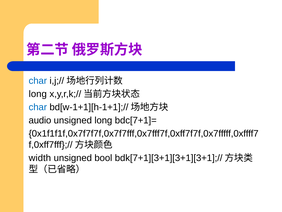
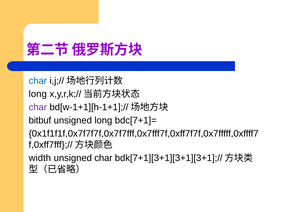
char colour: blue -> purple (38, 107)
audio: audio -> bitbuf (40, 120)
unsigned bool: bool -> char (103, 158)
